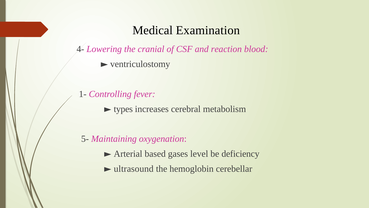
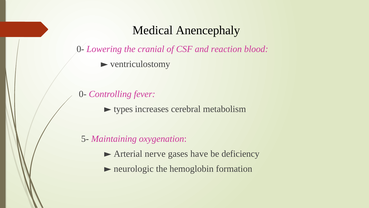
Examination: Examination -> Anencephaly (208, 30)
4-: 4- -> 0- (80, 49)
1-: 1- -> 0- (83, 94)
based: based -> nerve (155, 153)
level: level -> have (199, 153)
ultrasound: ultrasound -> neurologic (134, 168)
cerebellar: cerebellar -> formation (234, 168)
